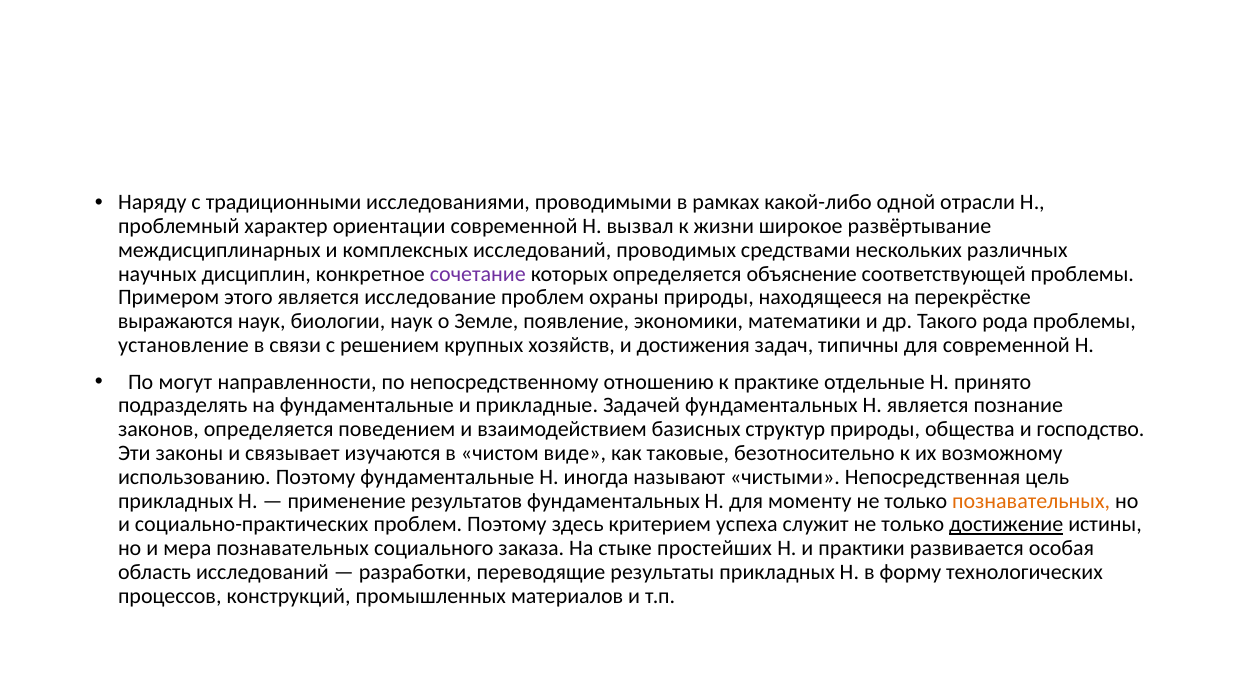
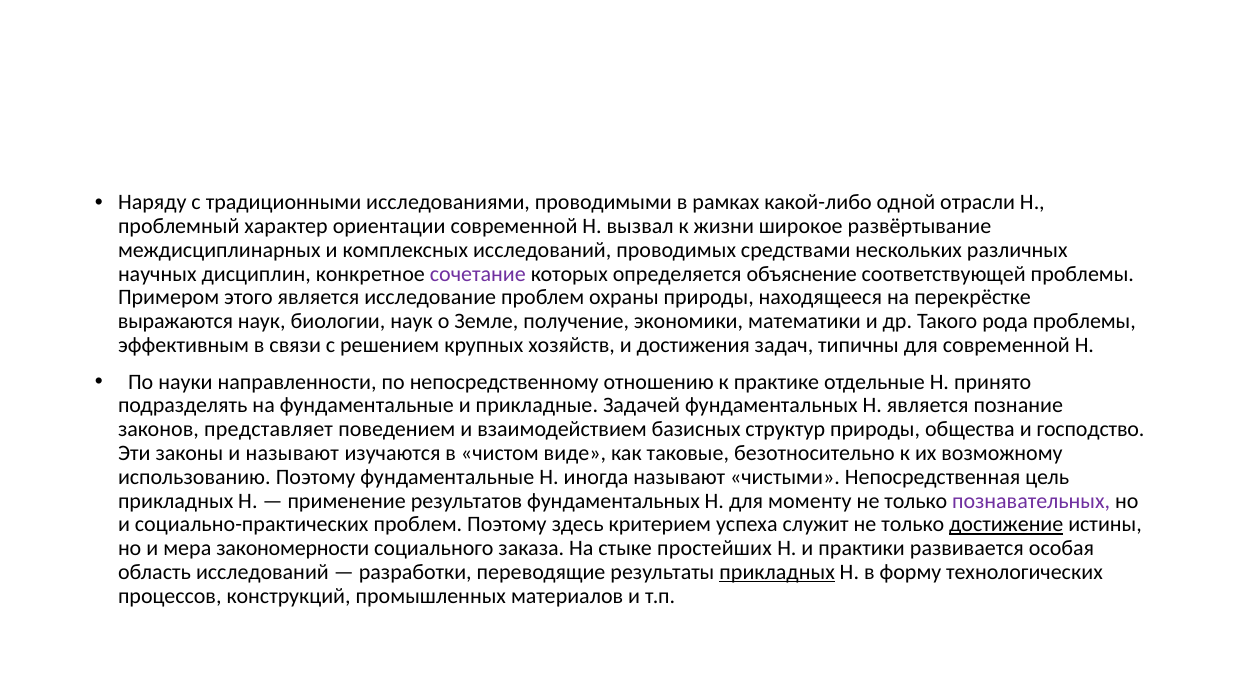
появление: появление -> получение (576, 321)
установление: установление -> эффективным (184, 345)
могут: могут -> науки (185, 382)
законов определяется: определяется -> представляет (269, 430)
и связывает: связывает -> называют (292, 453)
познавательных colour: orange -> purple (1031, 501)
мера познавательных: познавательных -> закономерности (293, 548)
прикладных underline: none -> present (777, 572)
